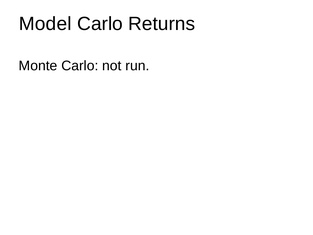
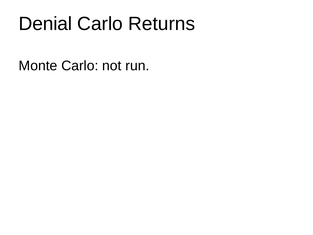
Model: Model -> Denial (45, 24)
